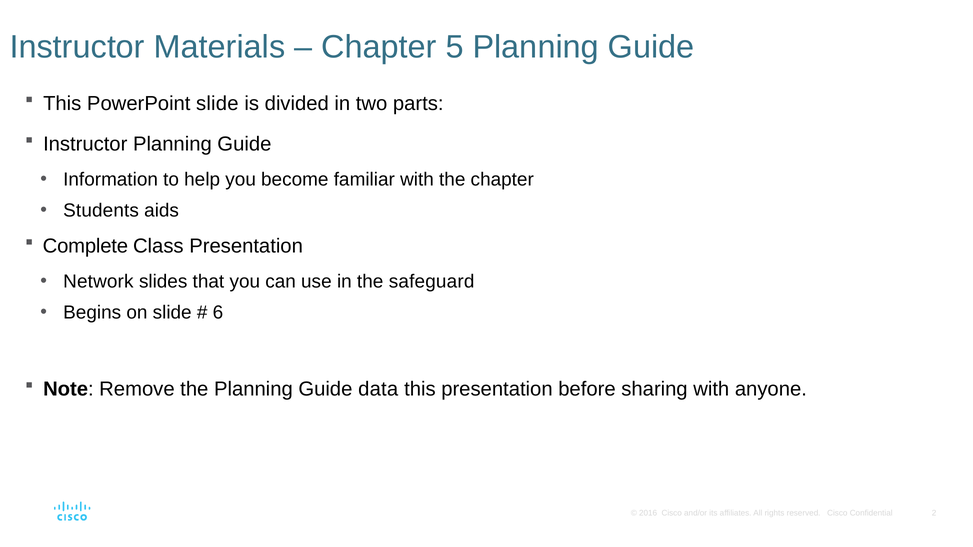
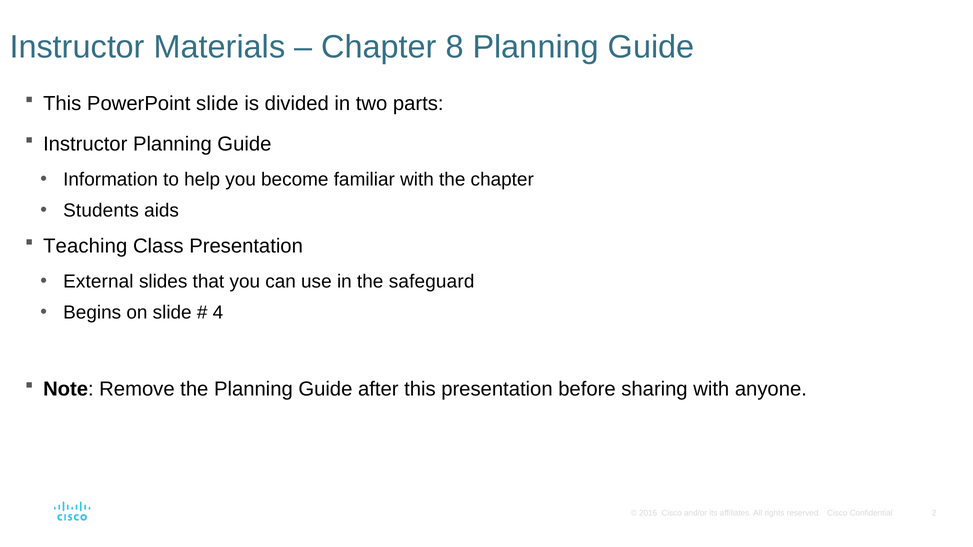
5: 5 -> 8 (455, 47)
Complete: Complete -> Teaching (85, 246)
Network: Network -> External (98, 282)
6: 6 -> 4 (218, 313)
data: data -> after (378, 389)
